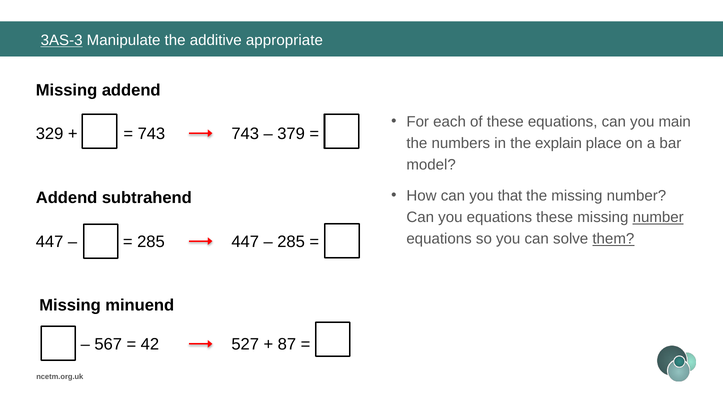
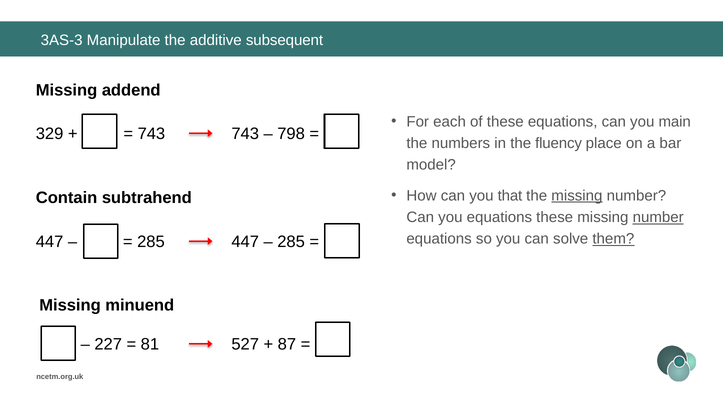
3AS-3 underline: present -> none (62, 40)
appropriate: appropriate -> subsequent (284, 40)
379: 379 -> 798 (291, 134)
explain: explain -> fluency (559, 144)
missing underline: none -> present (577, 196)
Addend: Addend -> Contain (67, 198)
567: 567 -> 227 (108, 345)
42: 42 -> 81 (150, 345)
